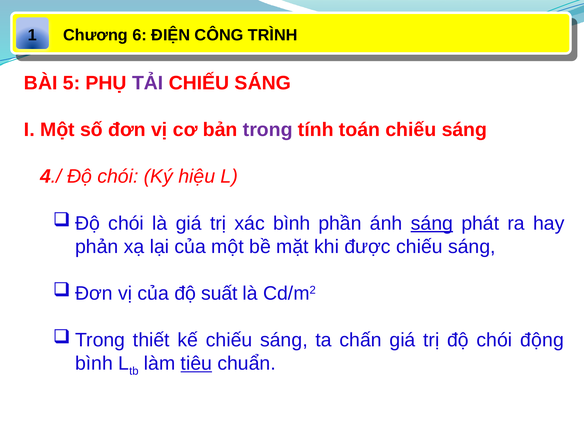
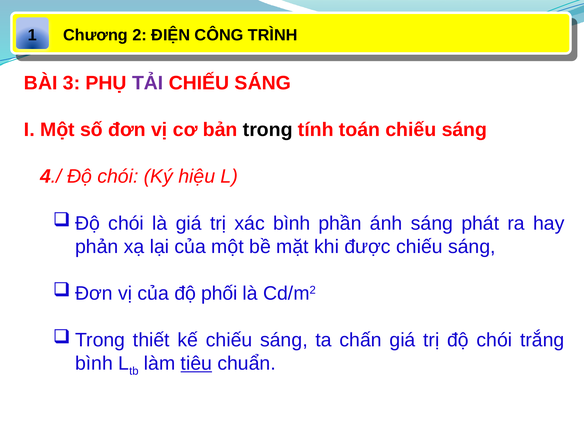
6: 6 -> 2 (140, 35)
5: 5 -> 3 (72, 83)
trong colour: purple -> black (268, 130)
sáng underline: present -> none (432, 223)
suất: suất -> phối (219, 293)
động: động -> trắng (542, 340)
